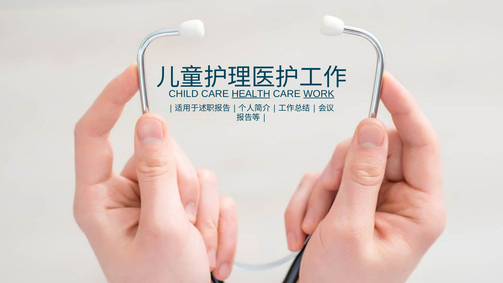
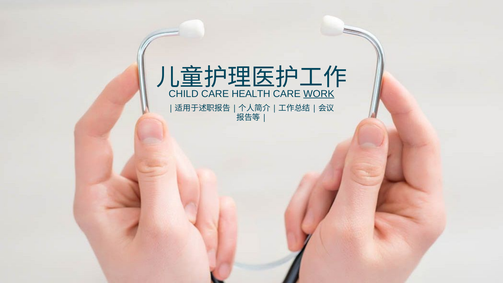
HEALTH underline: present -> none (251, 94)
